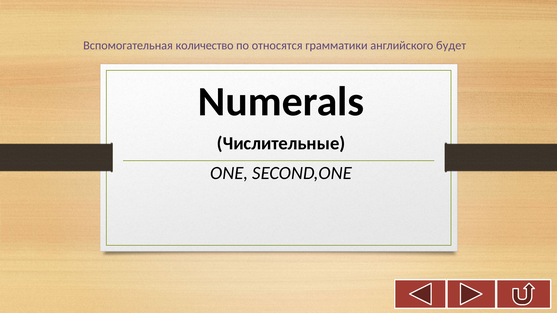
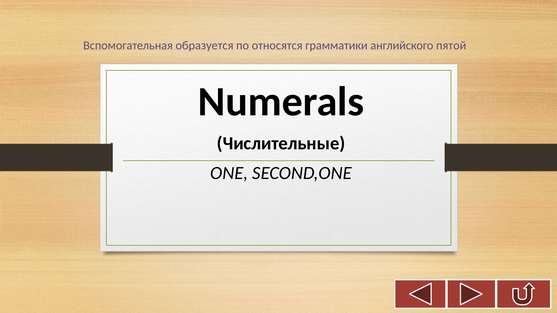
количество: количество -> образуется (205, 46)
будет: будет -> пятой (451, 46)
